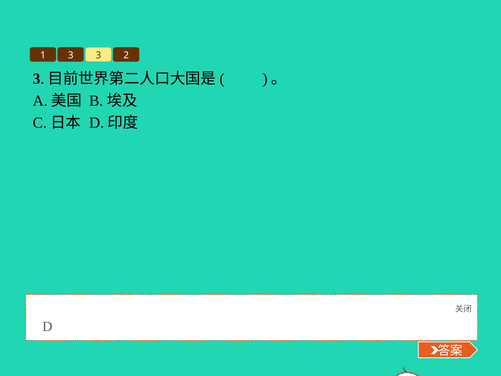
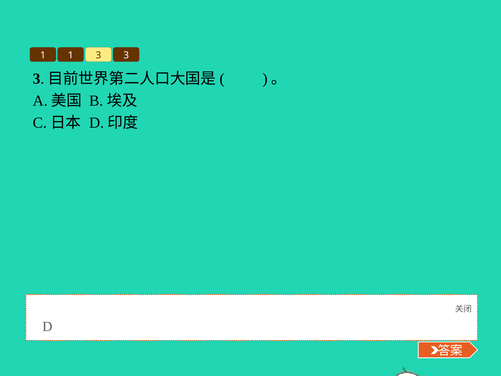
1 3: 3 -> 1 (71, 55)
3 2: 2 -> 3 (126, 55)
